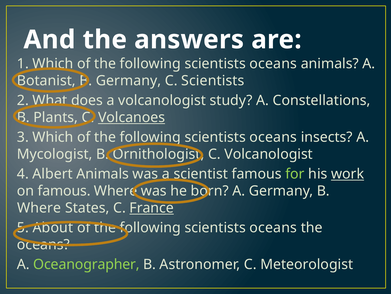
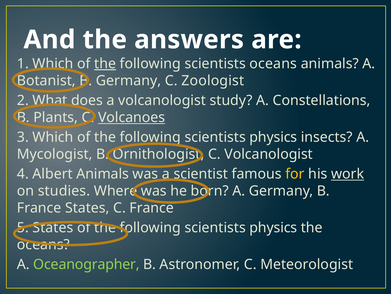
the underline: none -> present (105, 64)
C Scientists: Scientists -> Zoologist (213, 80)
oceans: oceans -> physics (273, 137)
for colour: light green -> yellow (295, 174)
on famous: famous -> studies (64, 191)
Where: Where -> France (39, 207)
France underline: present -> none (152, 207)
About: About -> States (53, 227)
oceans: oceans -> physics (273, 227)
